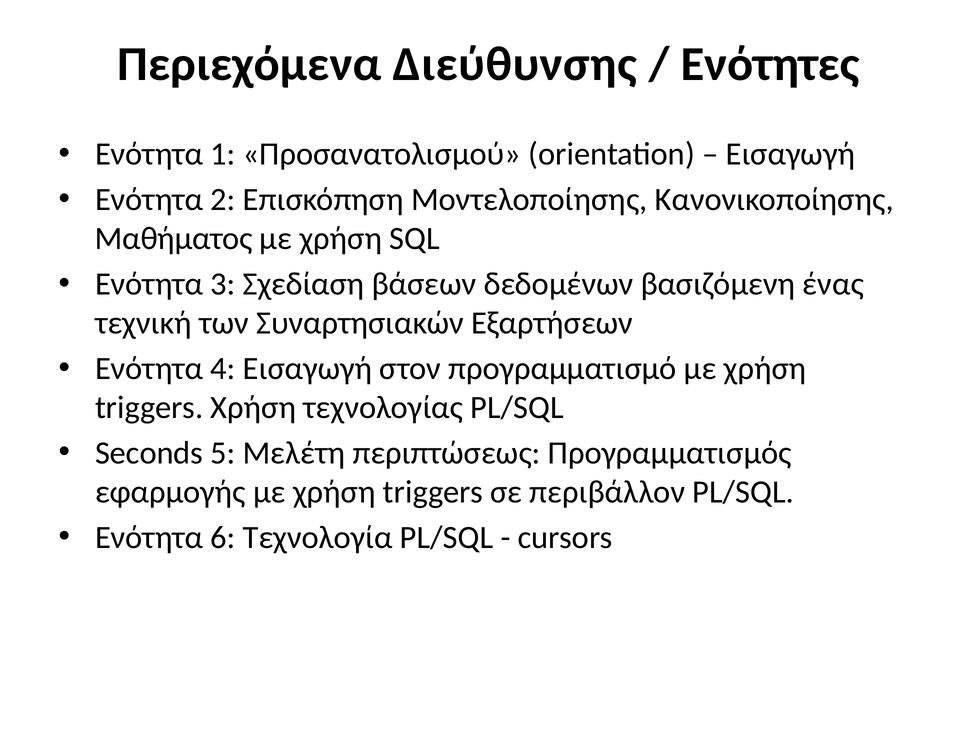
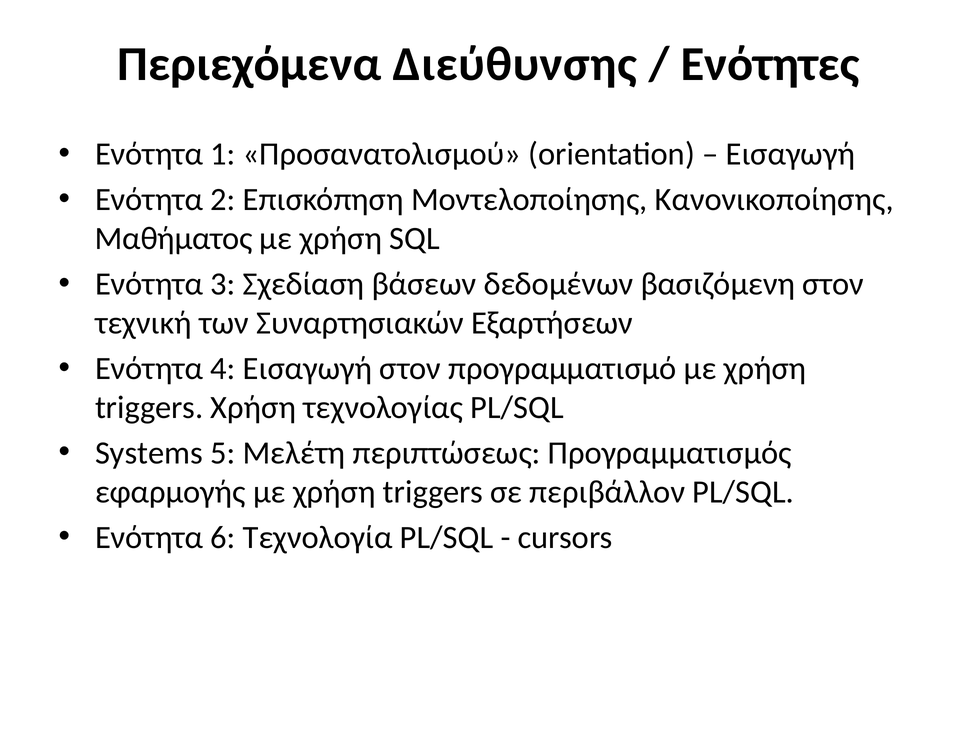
βασιζόμενη ένας: ένας -> στον (833, 284)
Seconds: Seconds -> Systems (149, 453)
